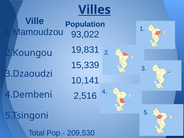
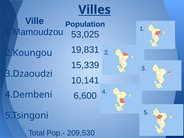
93,022: 93,022 -> 53,025 (85, 34)
2,516: 2,516 -> 6,600 (85, 96)
